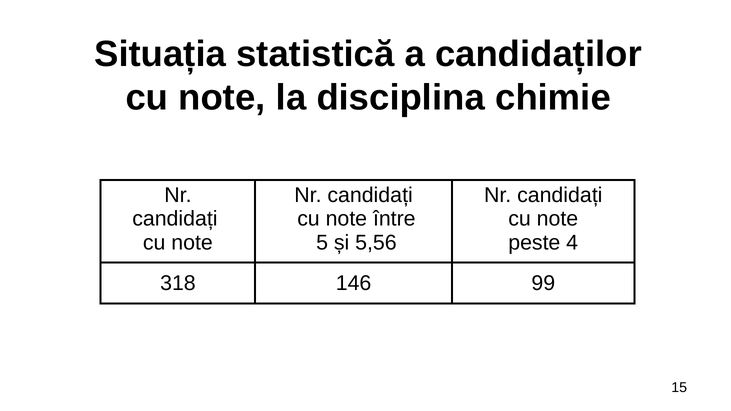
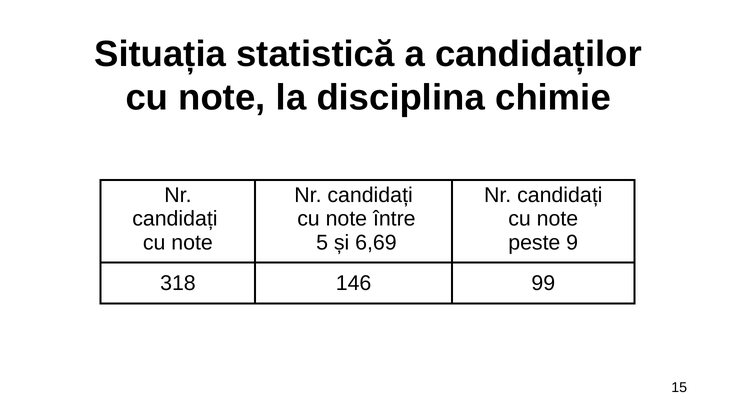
5,56: 5,56 -> 6,69 (376, 243)
4: 4 -> 9 (572, 243)
